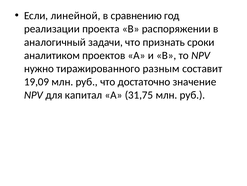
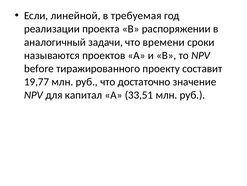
сравнению: сравнению -> требуемая (136, 16)
признать: признать -> времени (164, 42)
аналитиком: аналитиком -> называются (52, 55)
нужно: нужно -> before (39, 68)
разным: разным -> проекту (161, 68)
19,09: 19,09 -> 19,77 (37, 82)
31,75: 31,75 -> 33,51 (139, 95)
